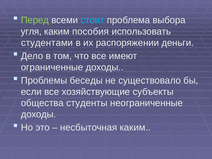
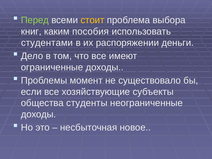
стоит colour: light blue -> yellow (92, 20)
угля: угля -> книг (31, 31)
беседы: беседы -> момент (86, 80)
несбыточная каким: каким -> новое (135, 128)
